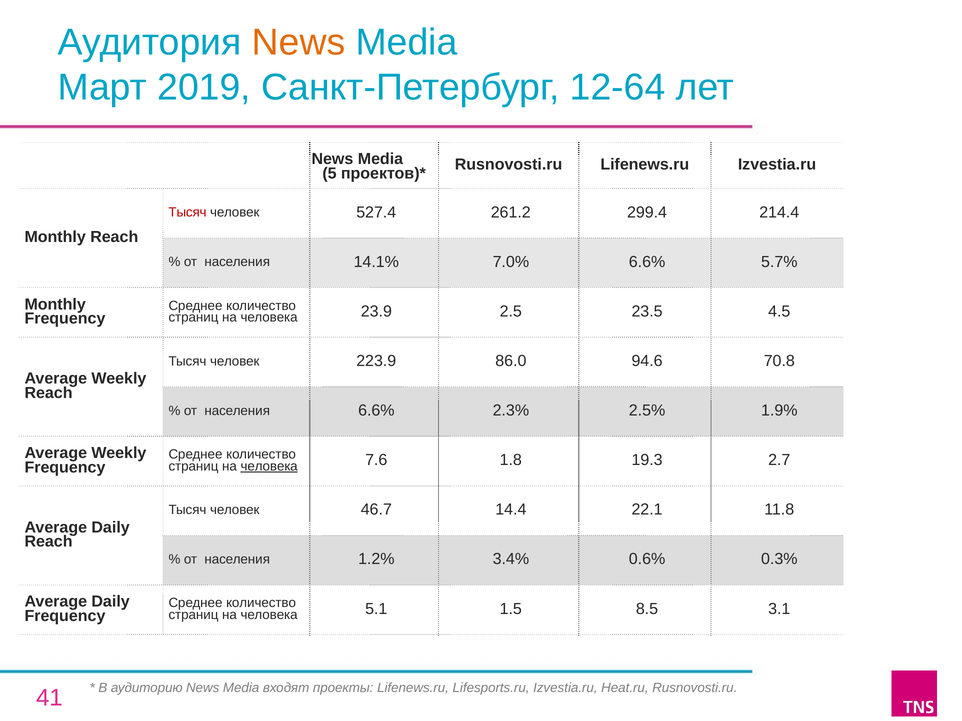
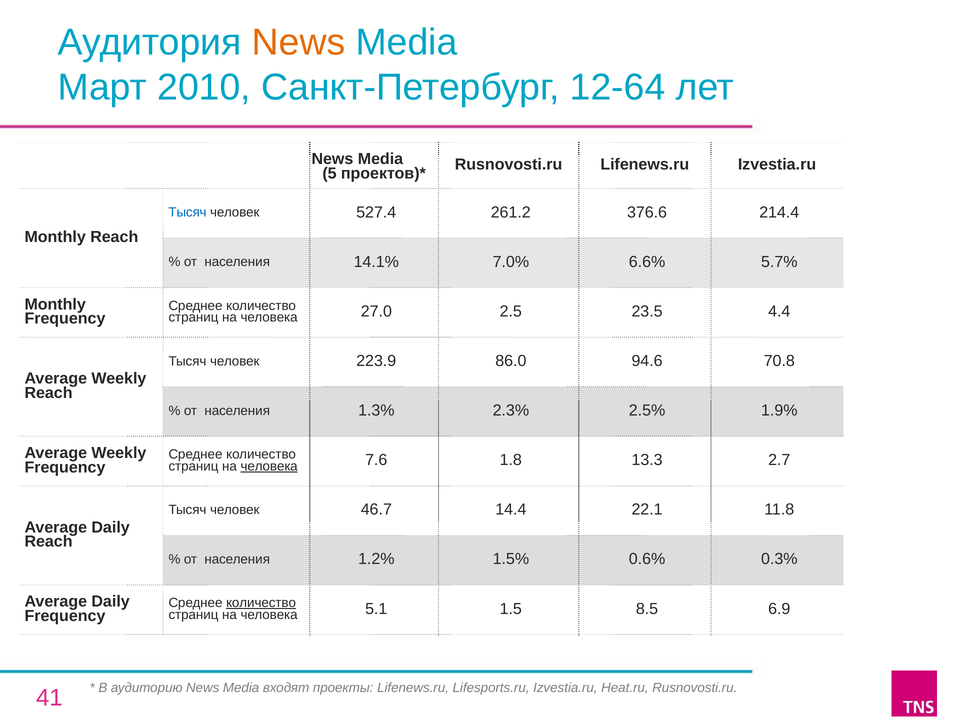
2019: 2019 -> 2010 (204, 88)
Тысяч colour: red -> blue (188, 213)
299.4: 299.4 -> 376.6 (647, 213)
23.9: 23.9 -> 27.0 (376, 312)
4.5: 4.5 -> 4.4 (779, 312)
населения 6.6%: 6.6% -> 1.3% (376, 411)
19.3: 19.3 -> 13.3 (647, 460)
3.4%: 3.4% -> 1.5% (511, 560)
количество underline: none -> present (261, 603)
3.1: 3.1 -> 6.9 (779, 609)
